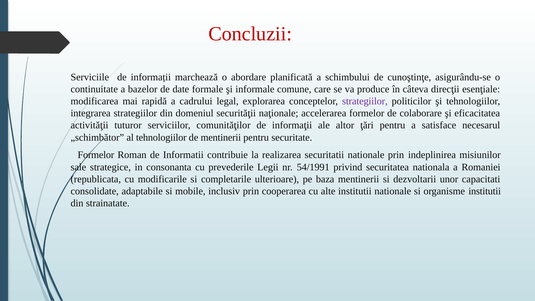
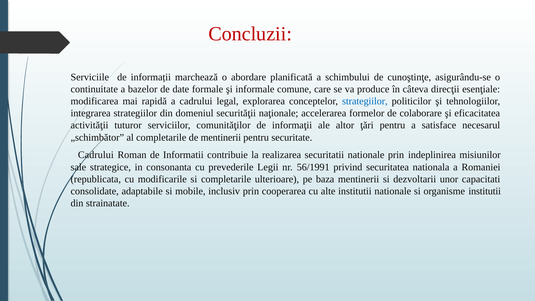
strategiilor colour: purple -> blue (365, 101)
al tehnologiilor: tehnologiilor -> completarile (161, 137)
Formelor: Formelor -> Cadrului (96, 155)
54/1991: 54/1991 -> 56/1991 (313, 167)
